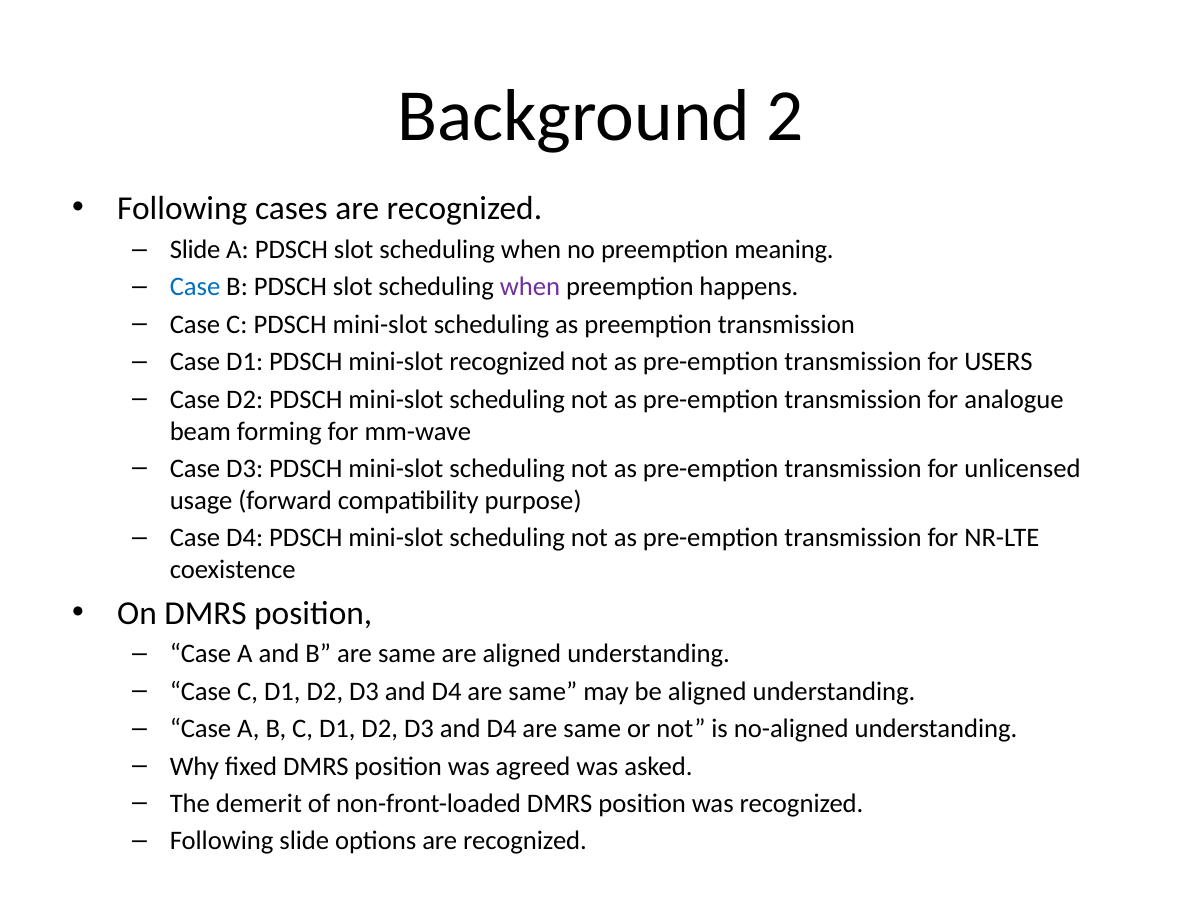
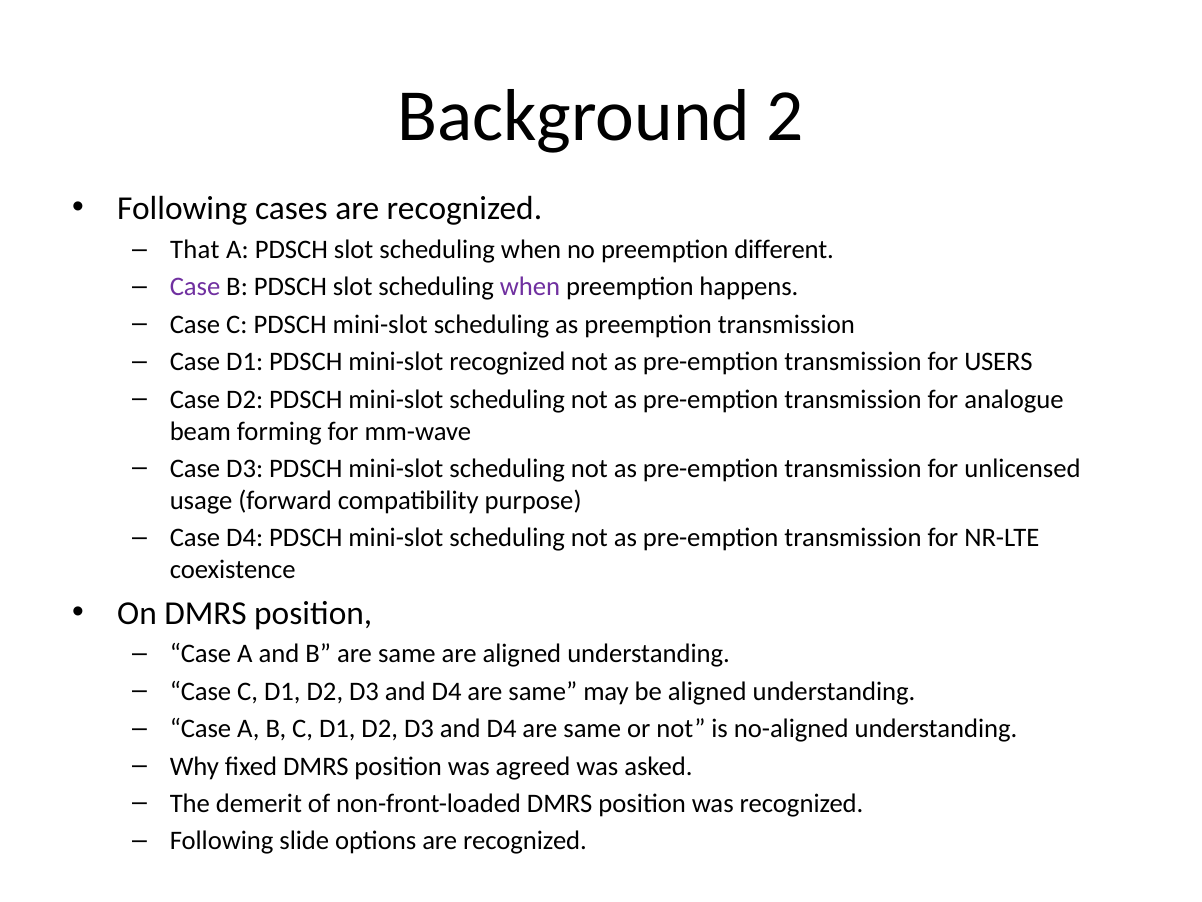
Slide: Slide -> That (195, 250)
meaning: meaning -> different (784, 250)
Case colour: blue -> purple (195, 287)
